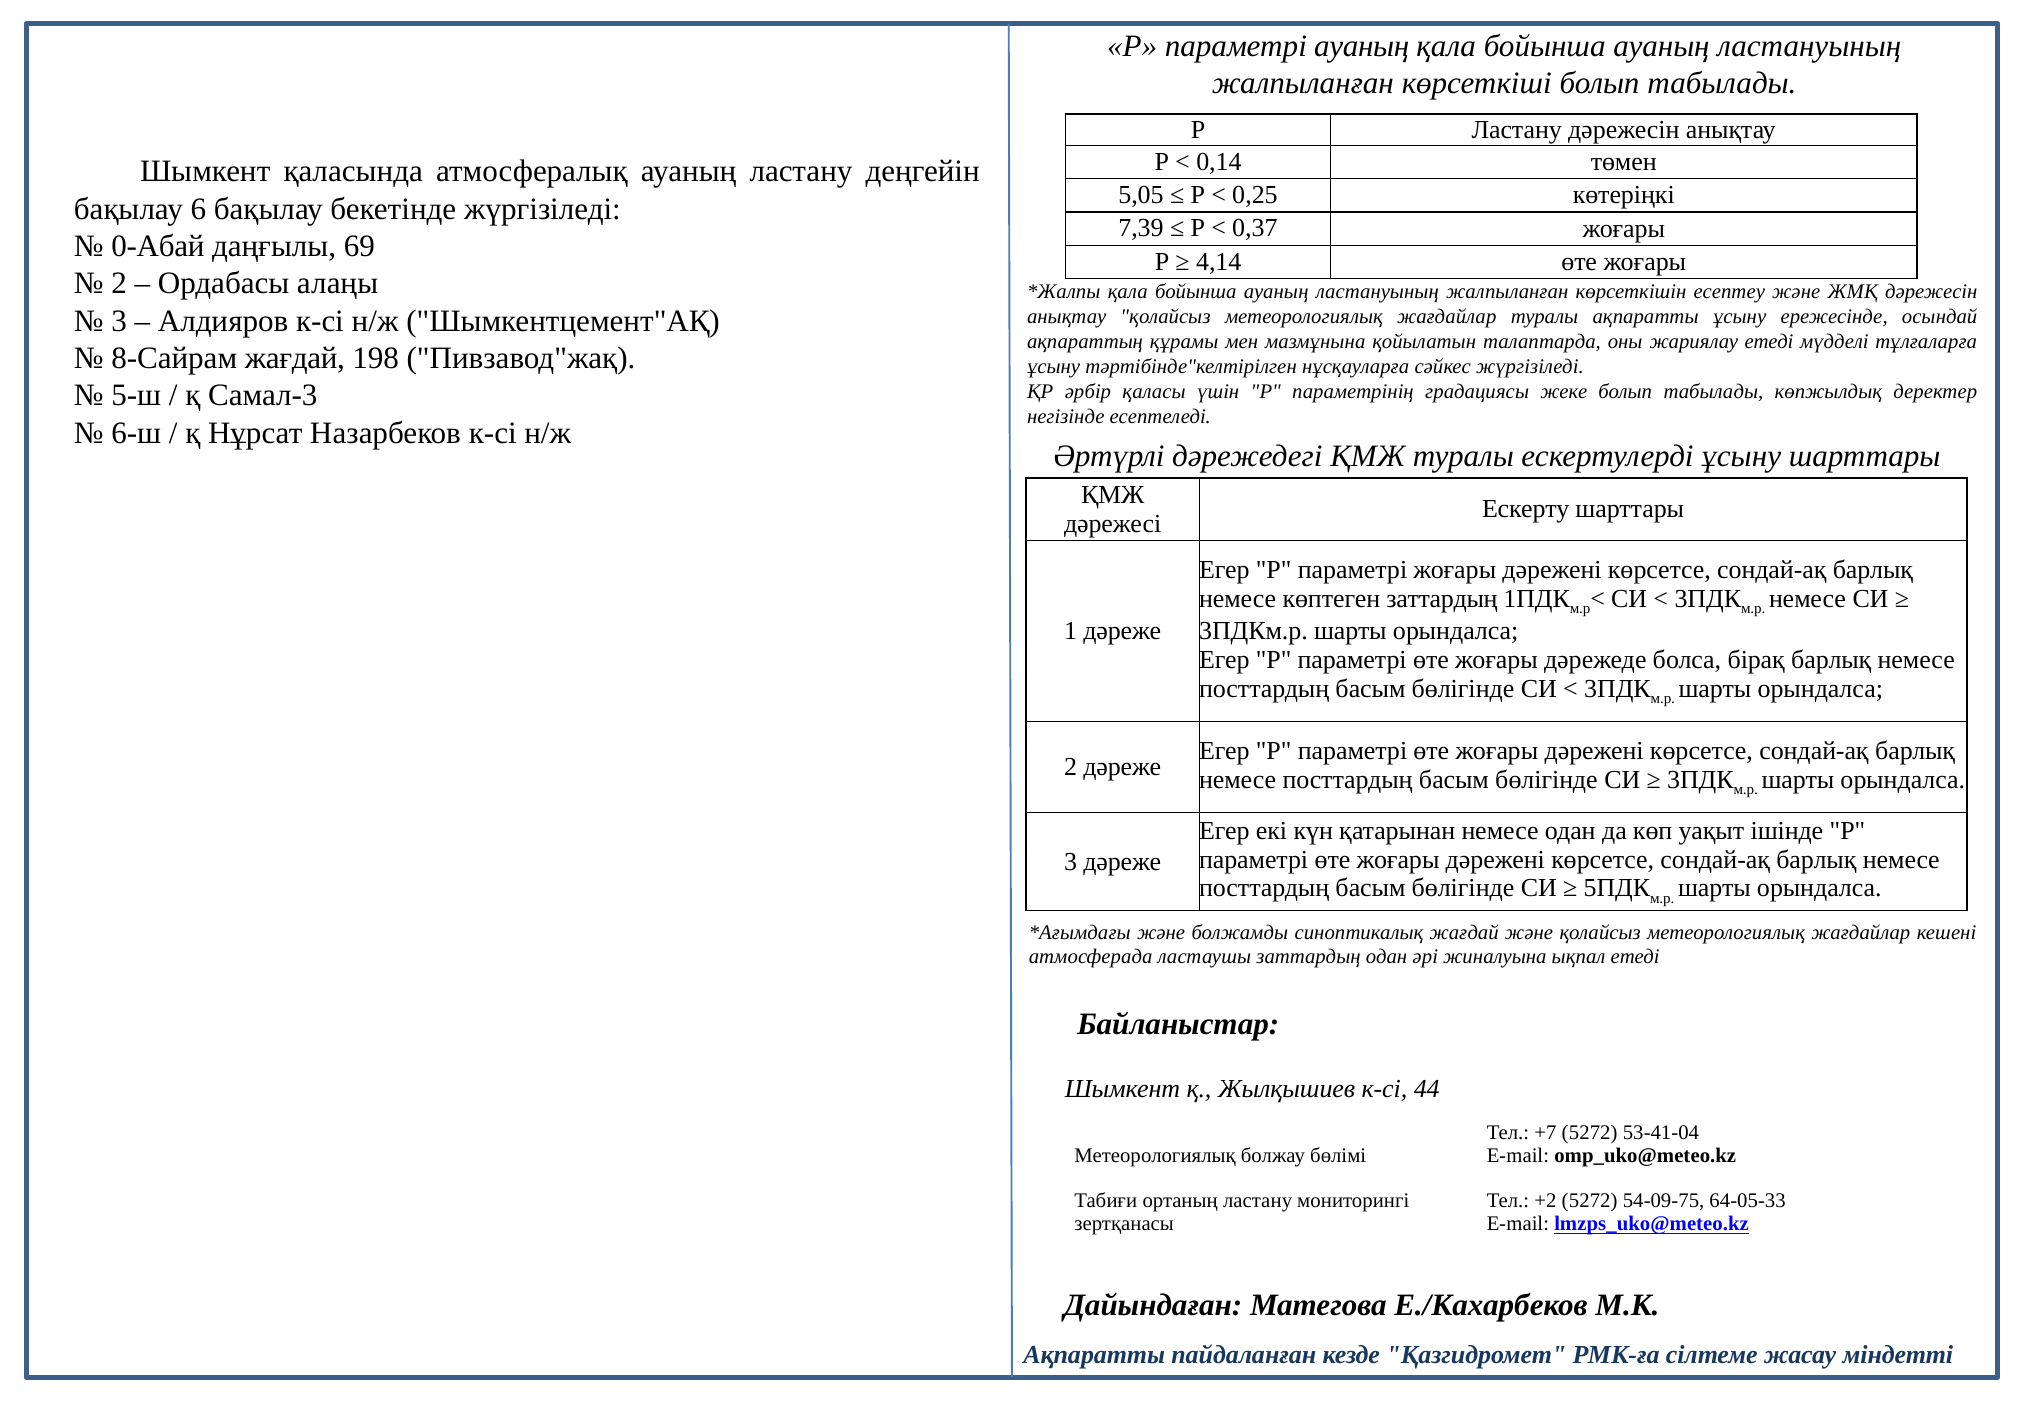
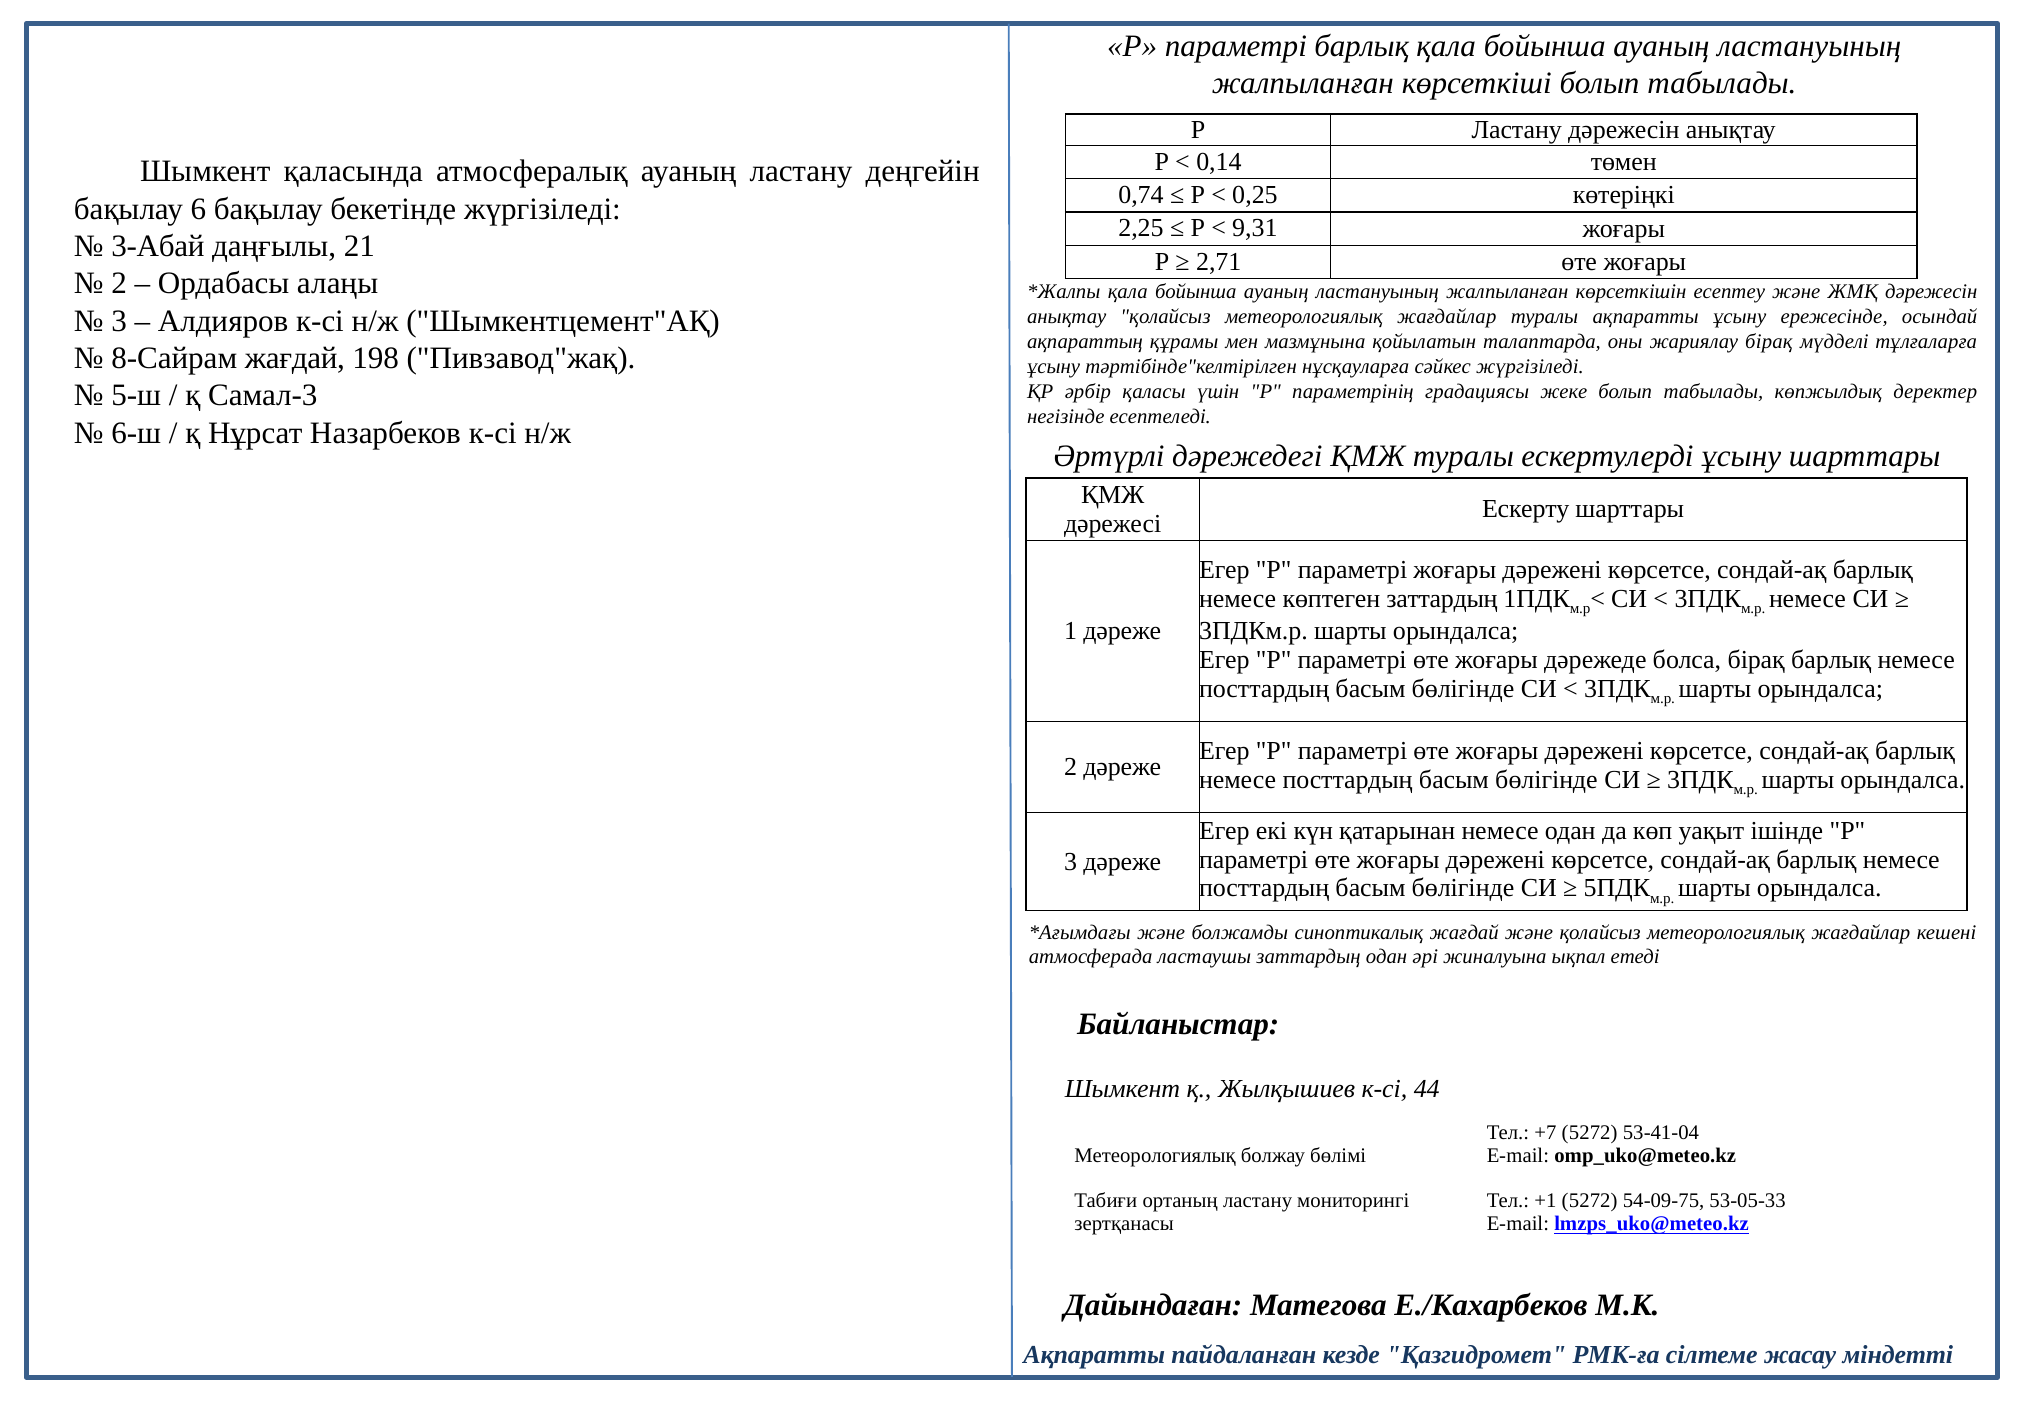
параметрі ауаның: ауаның -> барлық (1362, 46)
5,05: 5,05 -> 0,74 (1141, 195)
7,39: 7,39 -> 2,25 (1141, 228)
0,37: 0,37 -> 9,31 (1255, 228)
0-Абай: 0-Абай -> 3-Абай (158, 246)
69: 69 -> 21 (359, 246)
4,14: 4,14 -> 2,71 (1219, 262)
жариялау етеді: етеді -> бірақ (1769, 342)
+2: +2 -> +1 (1545, 1201)
64-05-33: 64-05-33 -> 53-05-33 (1748, 1201)
